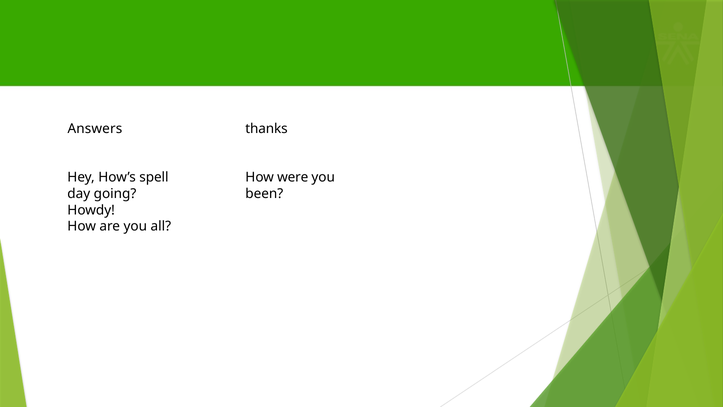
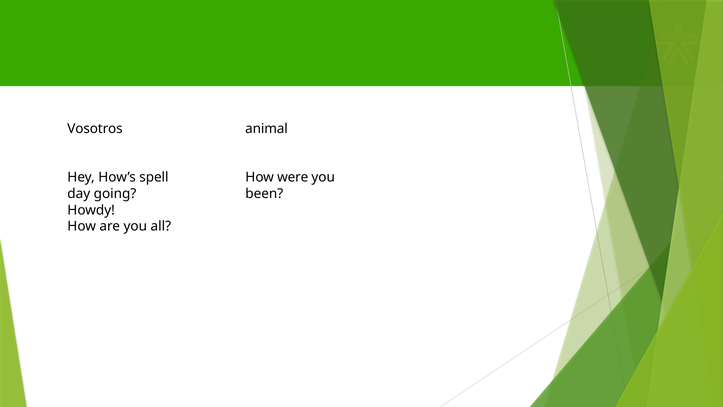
Answers: Answers -> Vosotros (95, 129)
thanks: thanks -> animal (266, 129)
